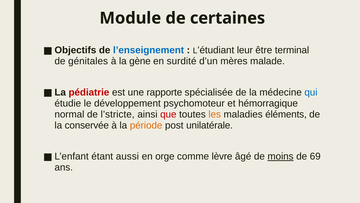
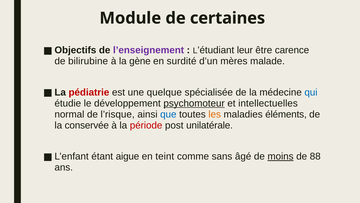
l’enseignement colour: blue -> purple (149, 50)
terminal: terminal -> carence (292, 50)
génitales: génitales -> bilirubine (88, 61)
rapporte: rapporte -> quelque (164, 92)
psychomoteur underline: none -> present (194, 103)
hémorragique: hémorragique -> intellectuelles (268, 103)
l’stricte: l’stricte -> l’risque (118, 114)
que colour: red -> blue (168, 114)
période colour: orange -> red (146, 125)
aussi: aussi -> aigue (127, 156)
orge: orge -> teint (165, 156)
lèvre: lèvre -> sans (222, 156)
69: 69 -> 88 (315, 156)
